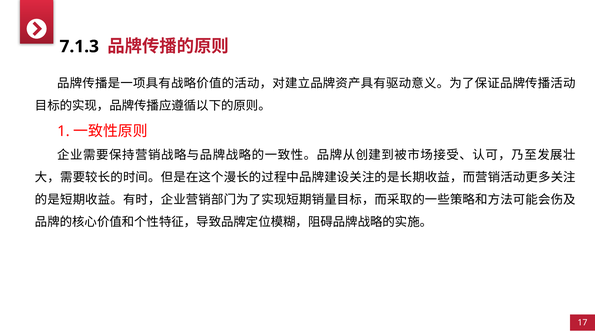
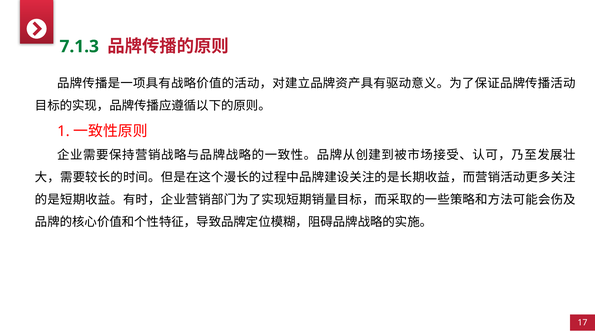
7.1.3 colour: black -> green (79, 46)
